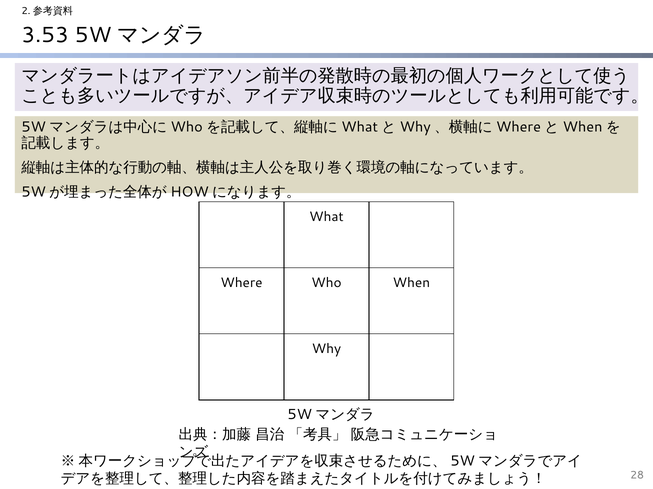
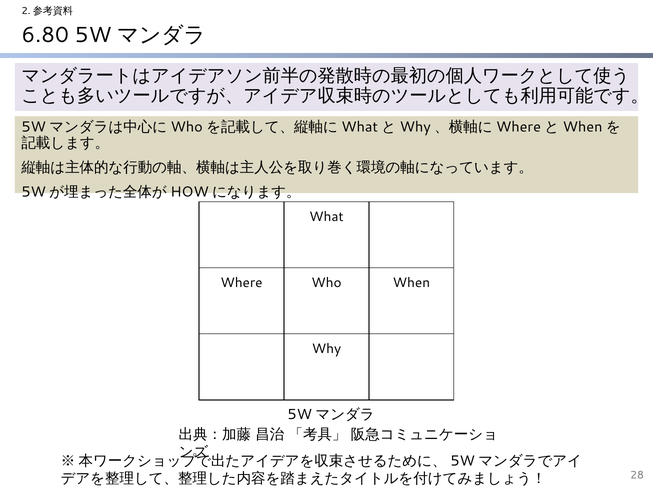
3.53: 3.53 -> 6.80 (45, 35)
